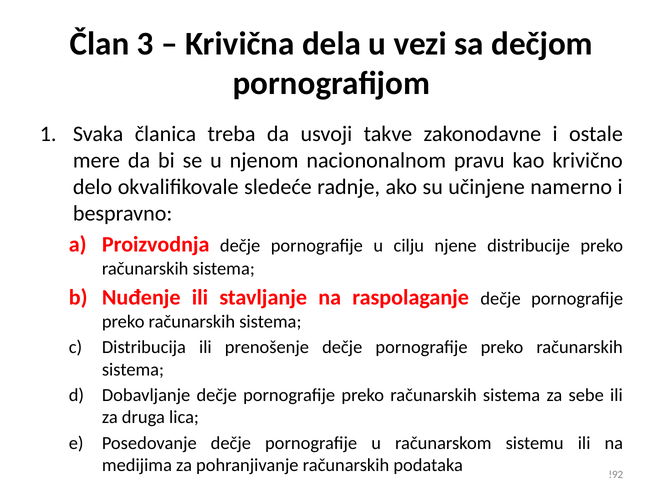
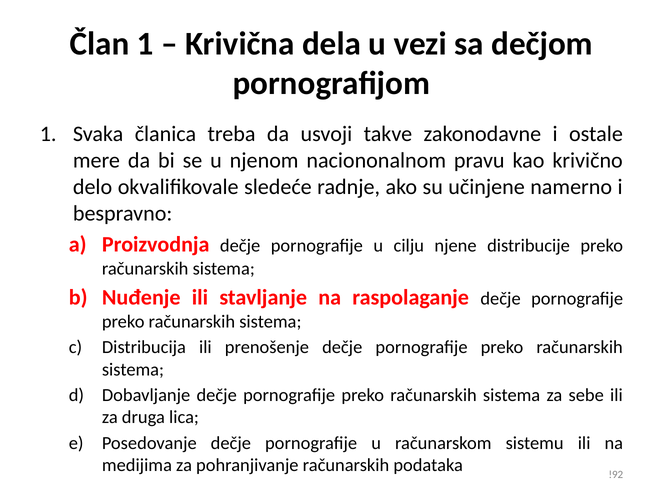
Član 3: 3 -> 1 (145, 44)
